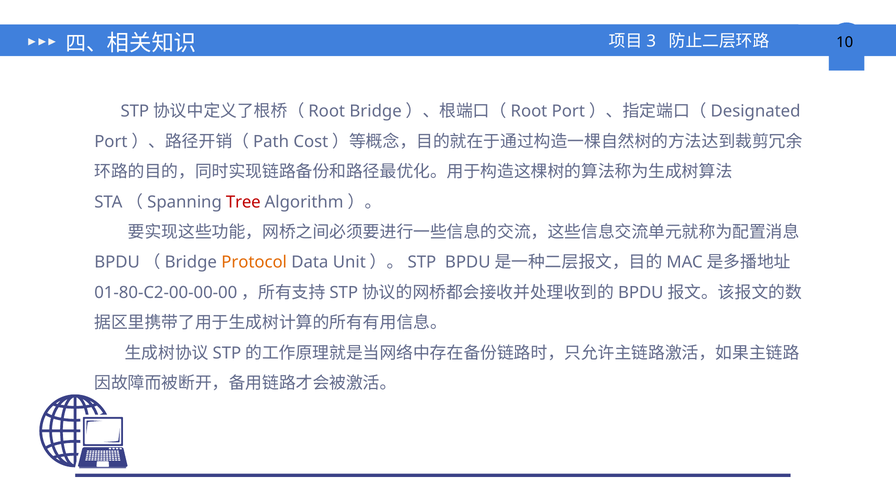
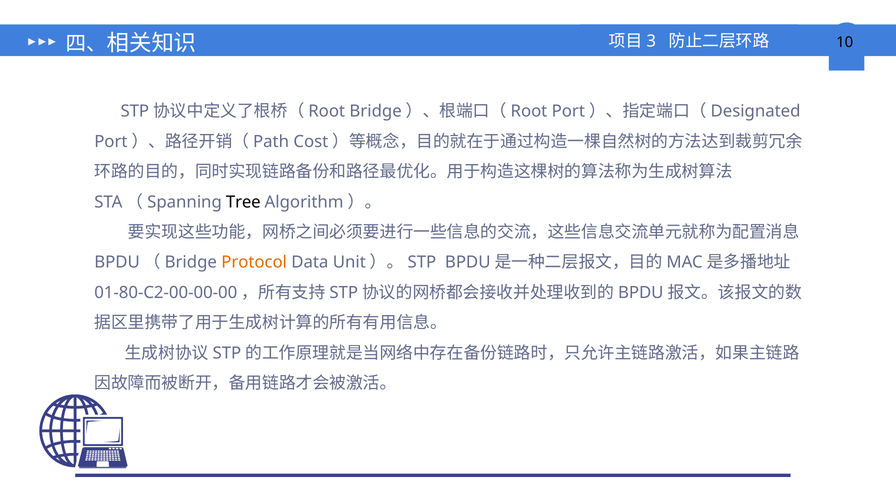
Tree colour: red -> black (243, 202)
